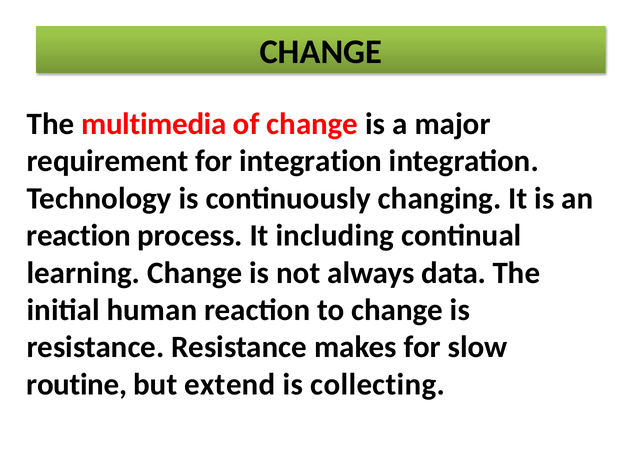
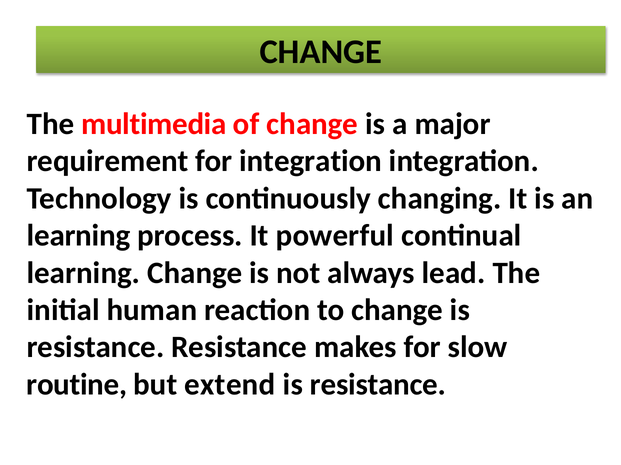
reaction: reaction -> learning (79, 236)
including: including -> powerful (335, 236)
data: data -> lead (454, 273)
collecting: collecting -> resistance (378, 385)
